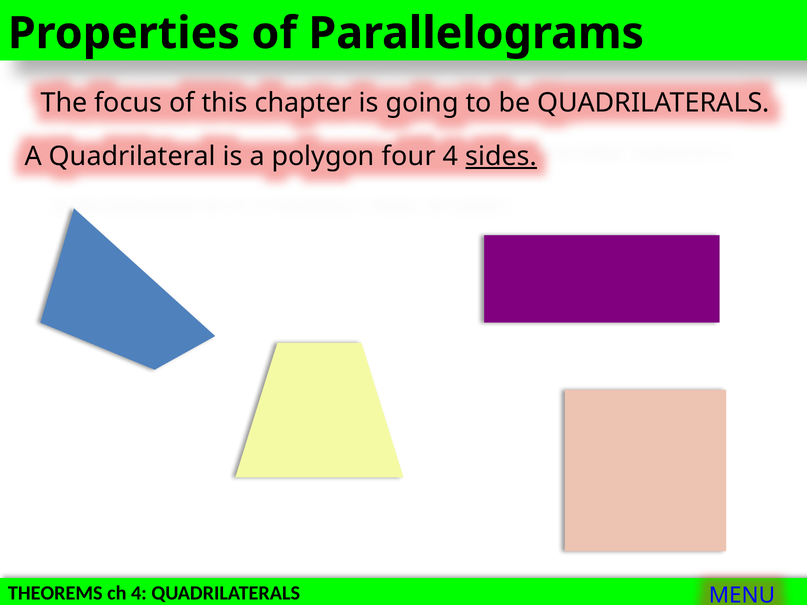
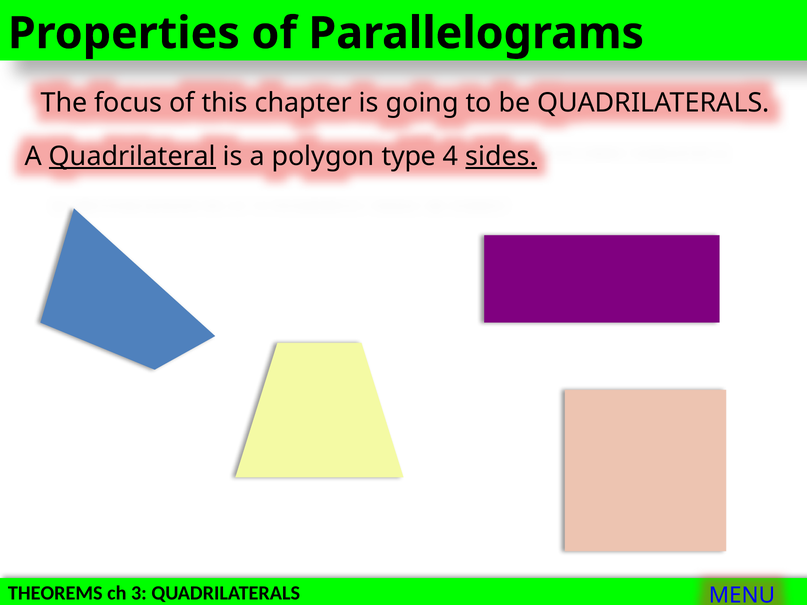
Quadrilateral underline: none -> present (132, 156)
four: four -> type (409, 156)
ch 4: 4 -> 3 (139, 593)
